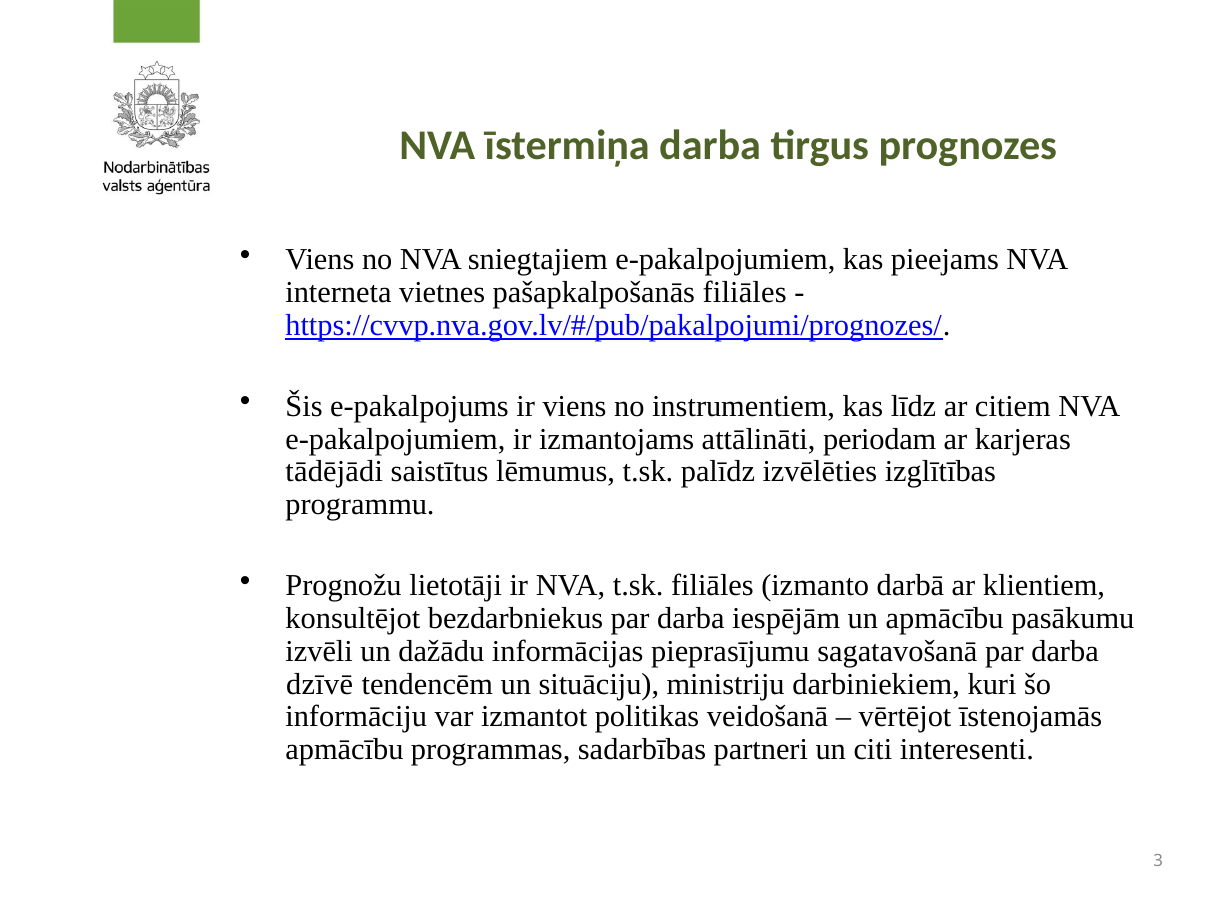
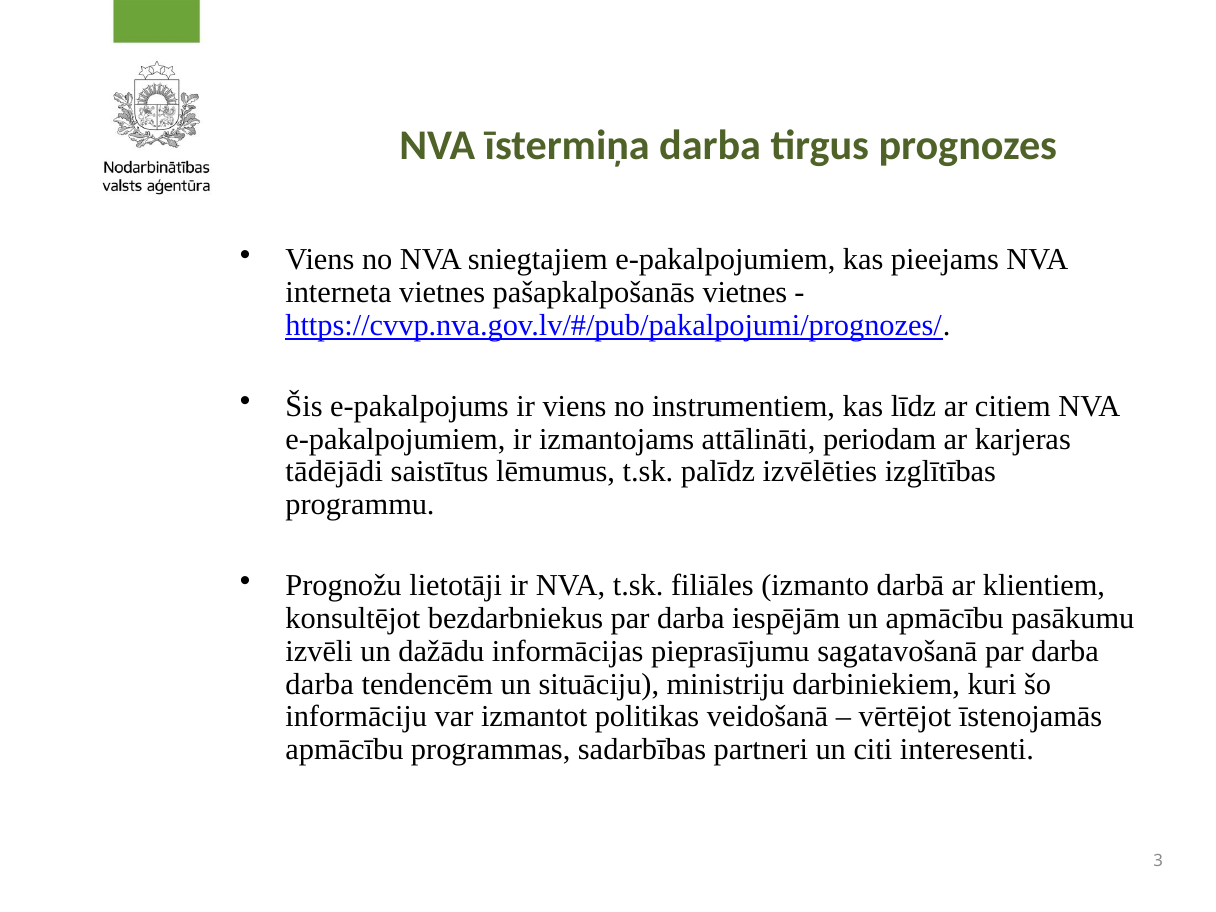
pašapkalpošanās filiāles: filiāles -> vietnes (745, 292)
dzīvē: dzīvē -> darba (320, 684)
